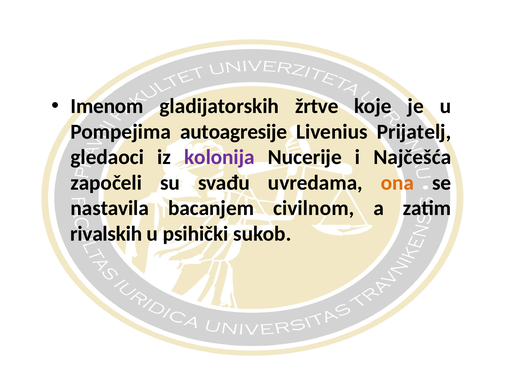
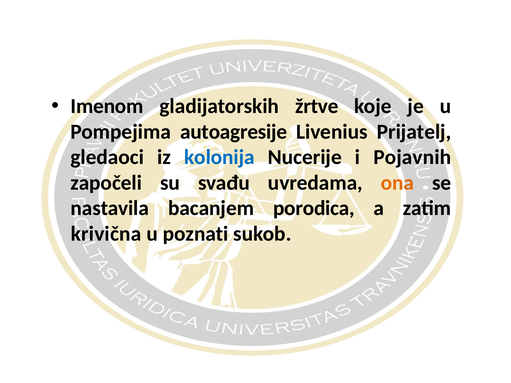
kolonija colour: purple -> blue (219, 157)
Najčešća: Najčešća -> Pojavnih (412, 157)
civilnom: civilnom -> porodica (314, 208)
rivalskih: rivalskih -> krivična (106, 234)
psihički: psihički -> poznati (196, 234)
